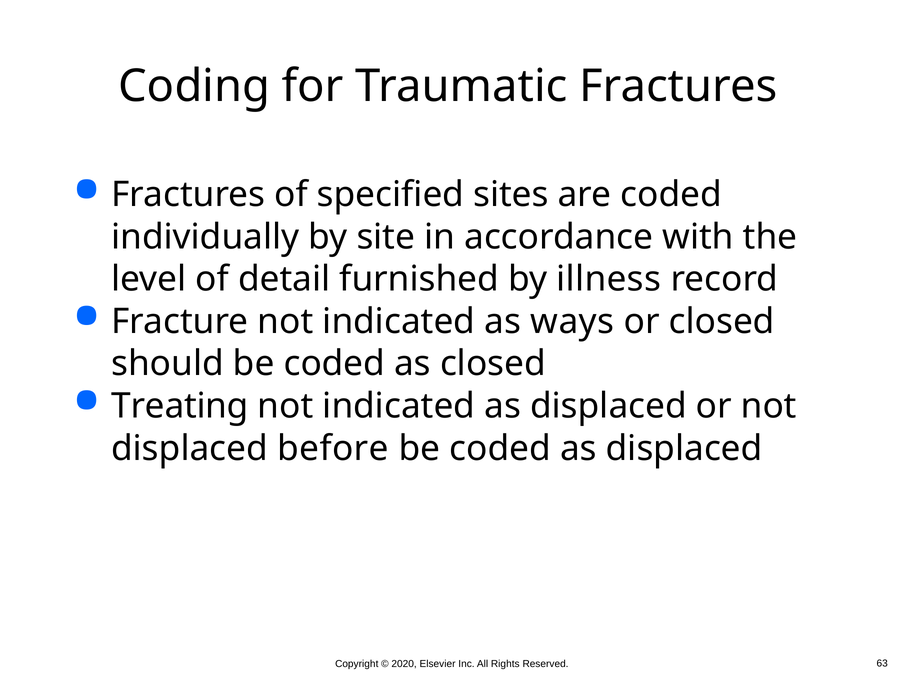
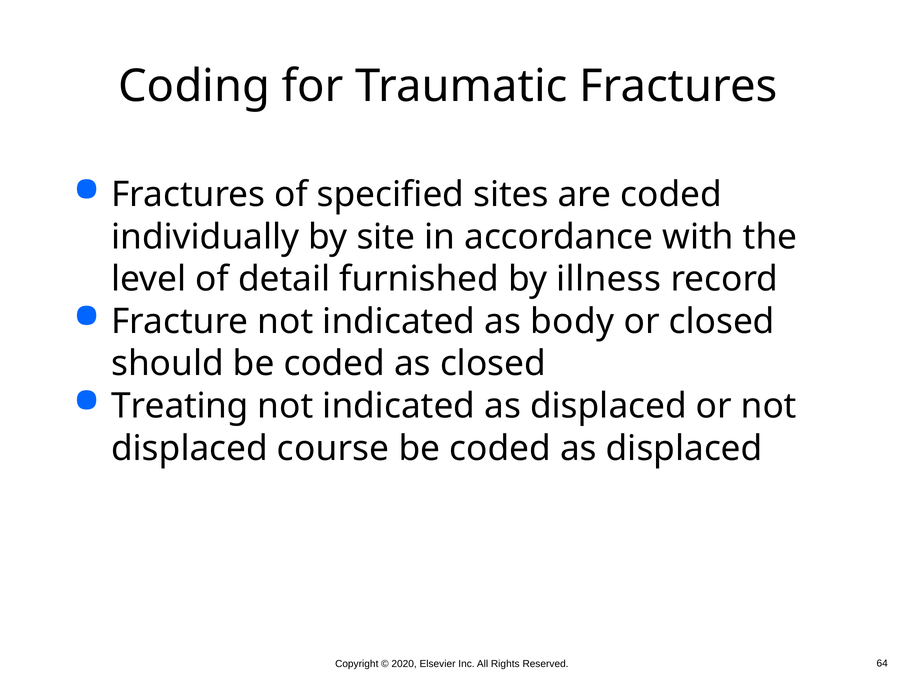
ways: ways -> body (572, 321)
before: before -> course (333, 448)
63: 63 -> 64 (882, 663)
